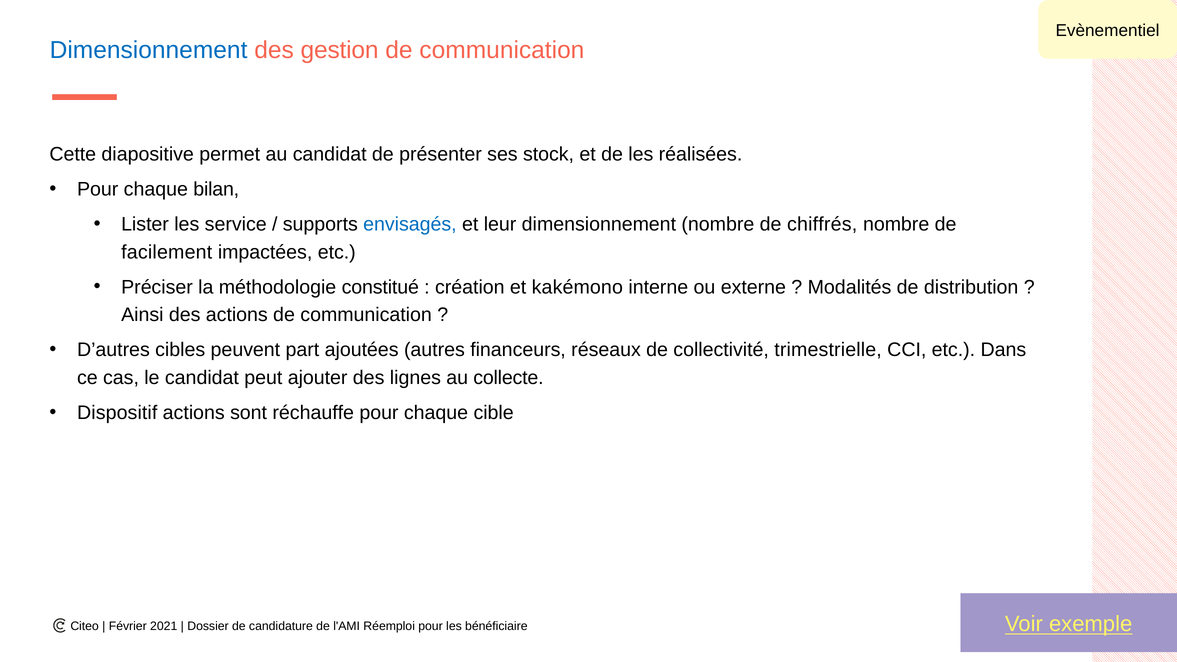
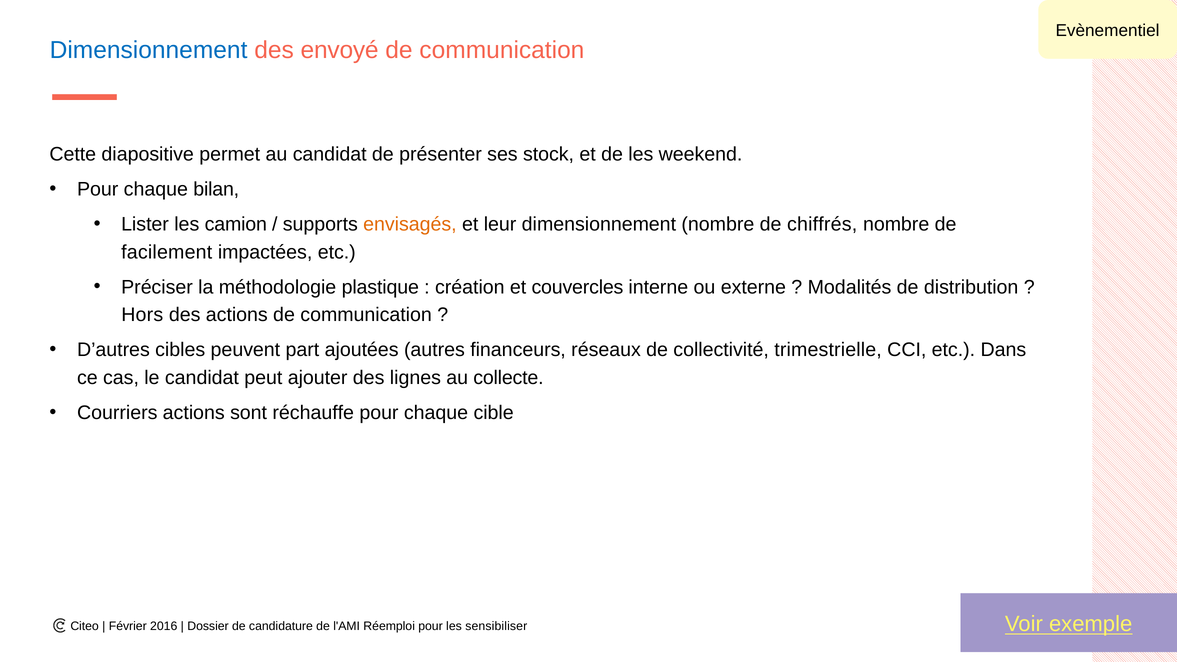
gestion: gestion -> envoyé (340, 50)
réalisées: réalisées -> weekend (701, 154)
service: service -> camion (236, 224)
envisagés colour: blue -> orange (410, 224)
constitué: constitué -> plastique (380, 287)
kakémono: kakémono -> couvercles (577, 287)
Ainsi: Ainsi -> Hors (142, 315)
Dispositif: Dispositif -> Courriers (117, 413)
2021: 2021 -> 2016 (164, 626)
bénéficiaire: bénéficiaire -> sensibiliser (496, 626)
